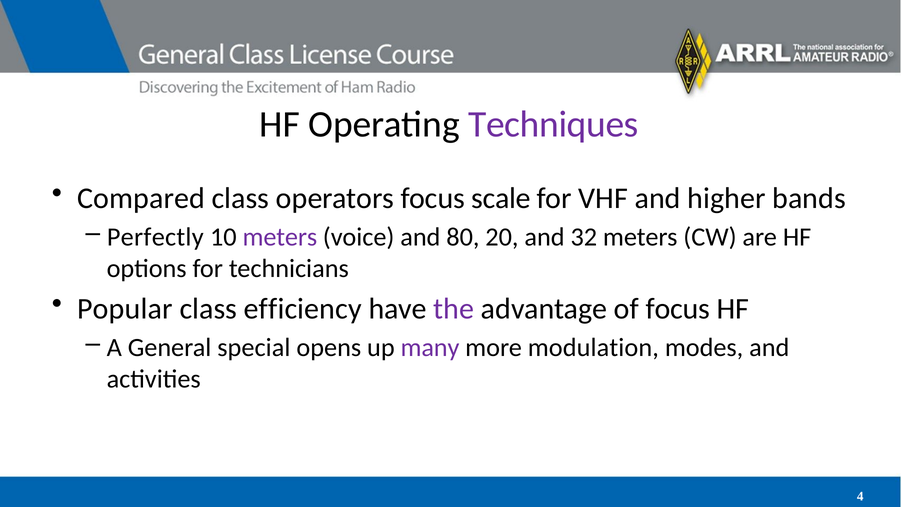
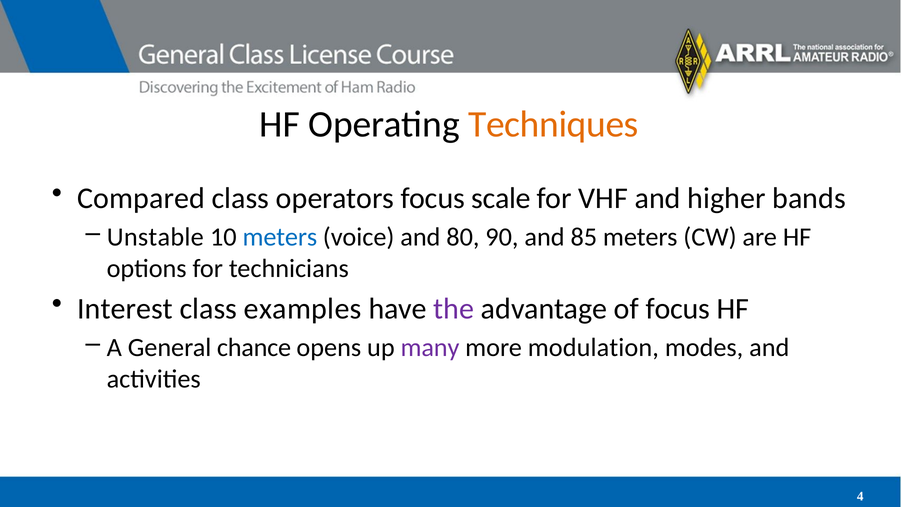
Techniques colour: purple -> orange (553, 124)
Perfectly: Perfectly -> Unstable (155, 237)
meters colour: purple -> blue (280, 237)
20: 20 -> 90 (502, 237)
32: 32 -> 85 (584, 237)
Popular: Popular -> Interest (125, 309)
efficiency: efficiency -> examples (303, 309)
special: special -> chance (254, 347)
